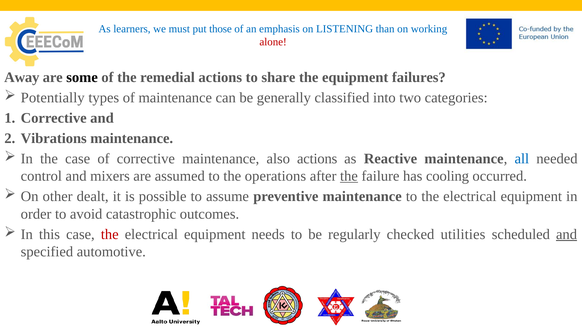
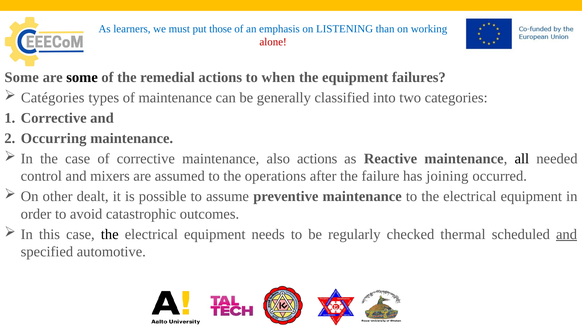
Away: Away -> Some (22, 77)
share: share -> when (278, 77)
Potentially: Potentially -> Catégories (53, 98)
Vibrations: Vibrations -> Occurring (54, 139)
all colour: blue -> black (522, 159)
the underline: present -> none (349, 176)
cooling: cooling -> joining (447, 176)
the colour: red -> black (110, 235)
utilities: utilities -> thermal (463, 235)
